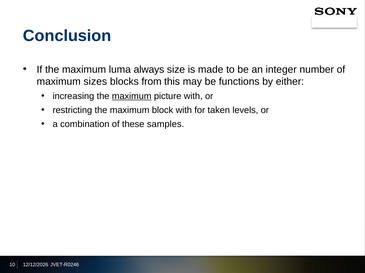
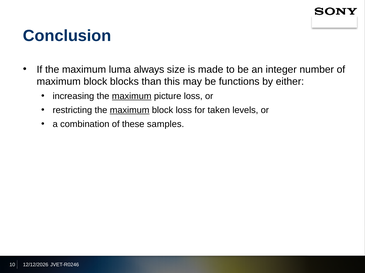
sizes: sizes -> block (95, 82)
from: from -> than (151, 82)
picture with: with -> loss (193, 96)
maximum underline: none -> present (130, 110)
block with: with -> loss (184, 110)
